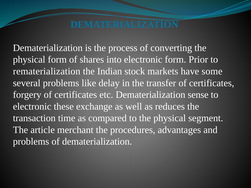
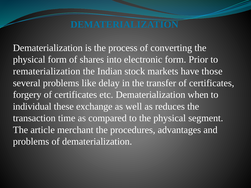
some: some -> those (212, 71)
sense: sense -> when (198, 95)
electronic: electronic -> individual (32, 107)
